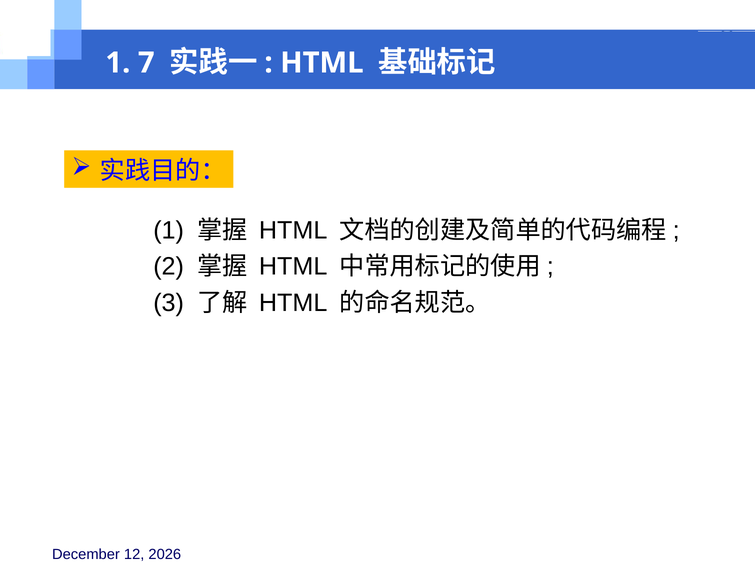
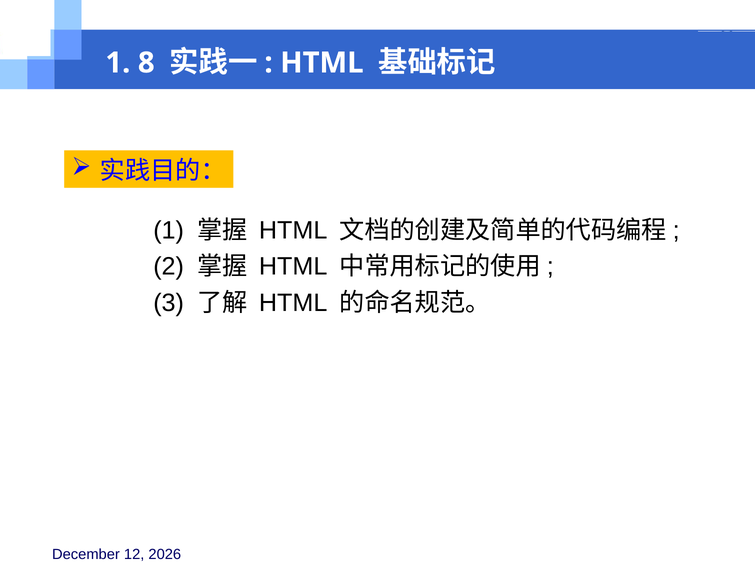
7: 7 -> 8 (146, 63)
